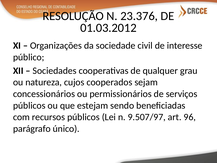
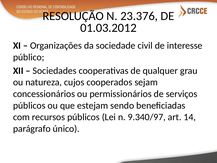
9.507/97: 9.507/97 -> 9.340/97 (147, 117)
96: 96 -> 14 (190, 117)
